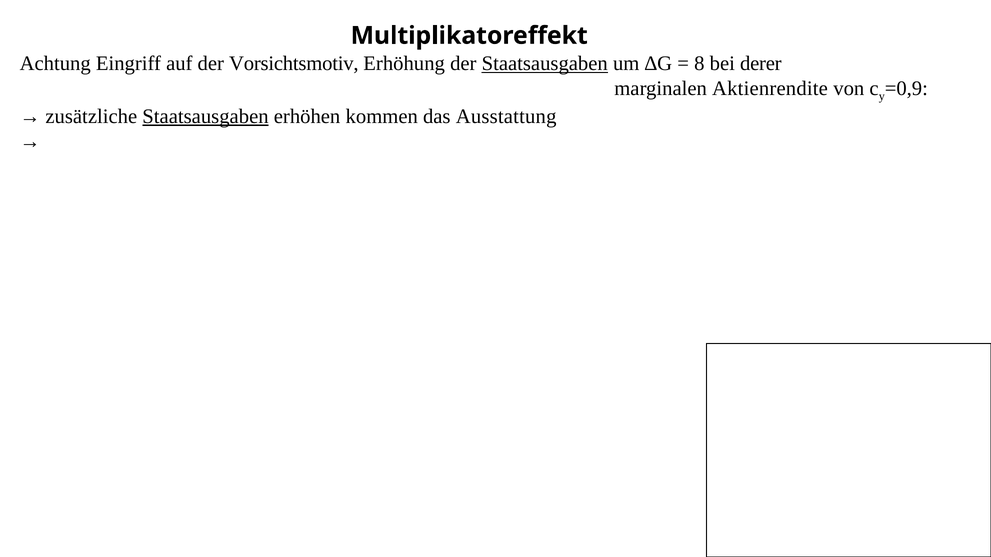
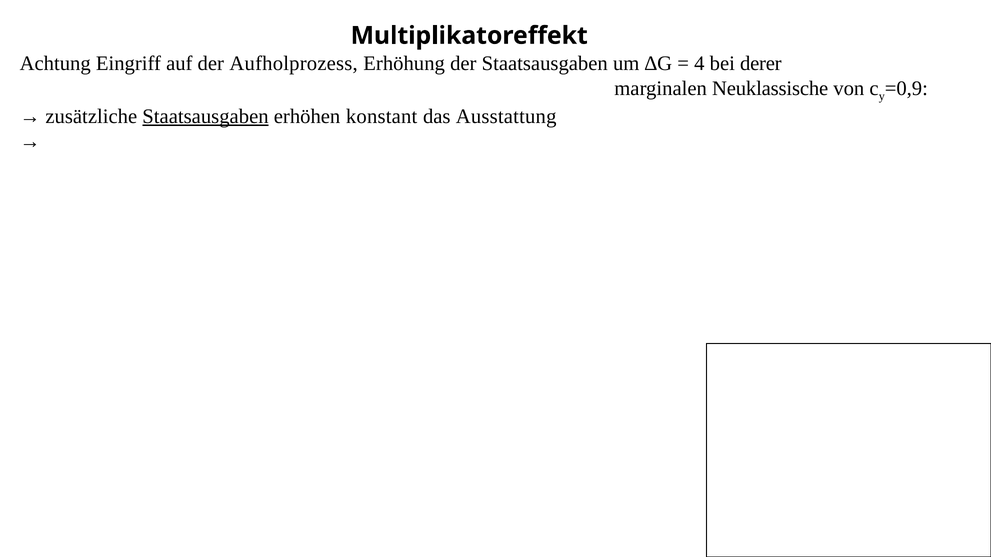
Vorsichtsmotiv: Vorsichtsmotiv -> Aufholprozess (294, 64)
Staatsausgaben underline: present -> none (545, 64)
8: 8 -> 4 (699, 64)
Aktienrendite: Aktienrendite -> Neuklassische (770, 88)
kommen: kommen -> konstant (382, 117)
